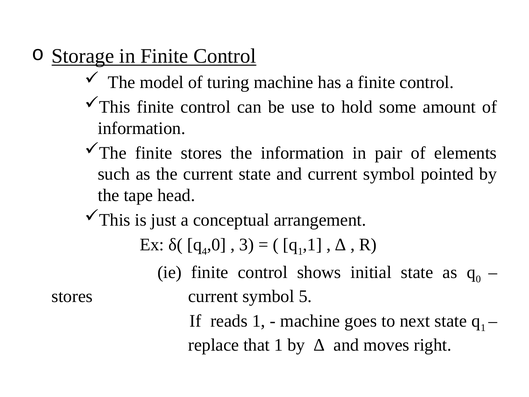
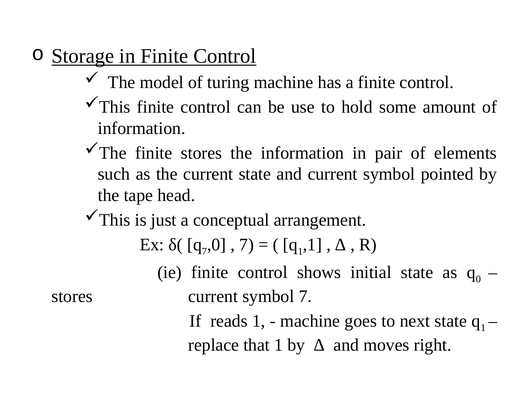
4: 4 -> 7 (204, 251)
3: 3 -> 7 (247, 244)
symbol 5: 5 -> 7 (305, 296)
